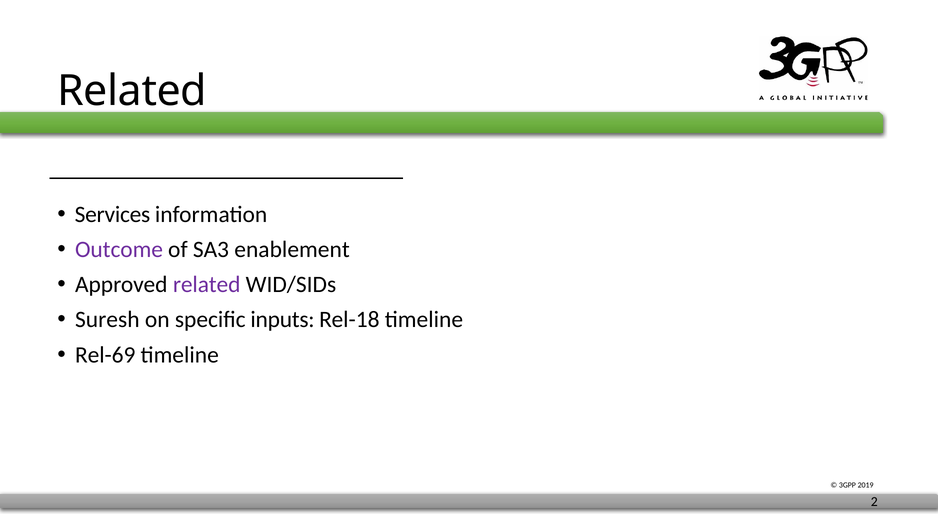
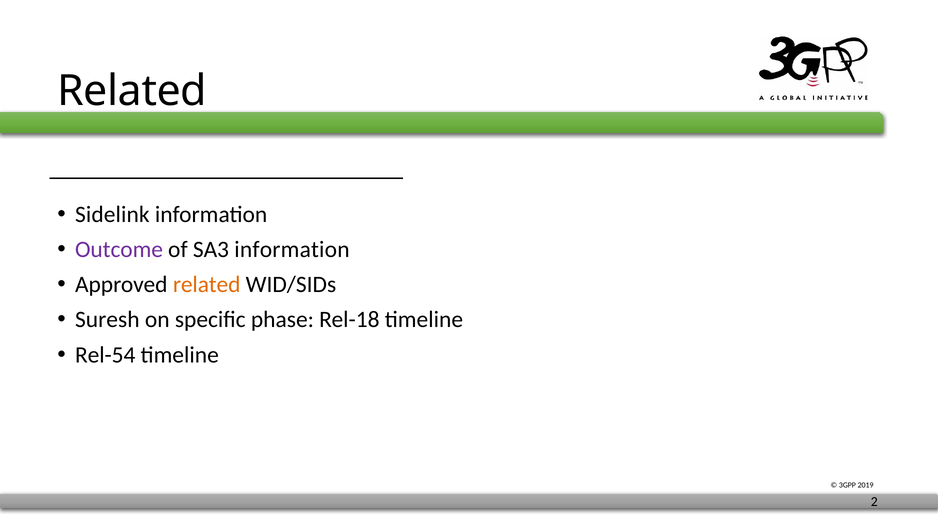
Services: Services -> Sidelink (112, 214)
SA3 enablement: enablement -> information (292, 249)
related colour: purple -> orange (207, 284)
inputs: inputs -> phase (282, 319)
Rel-69: Rel-69 -> Rel-54 (105, 355)
